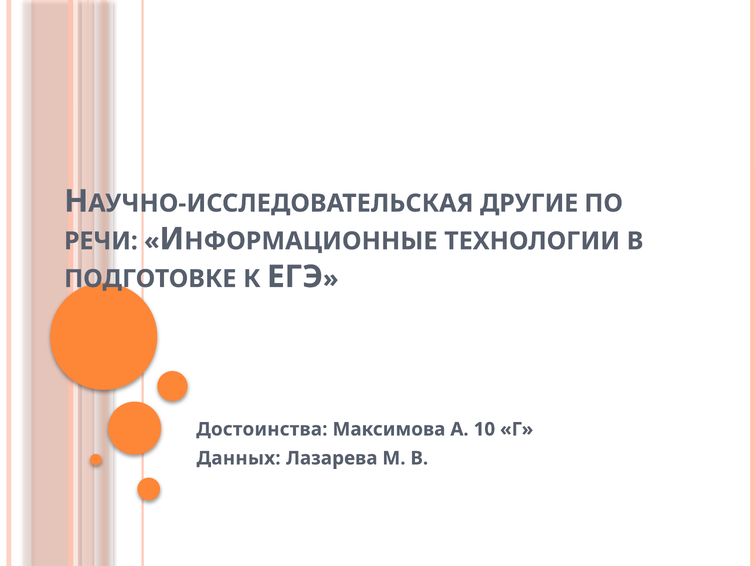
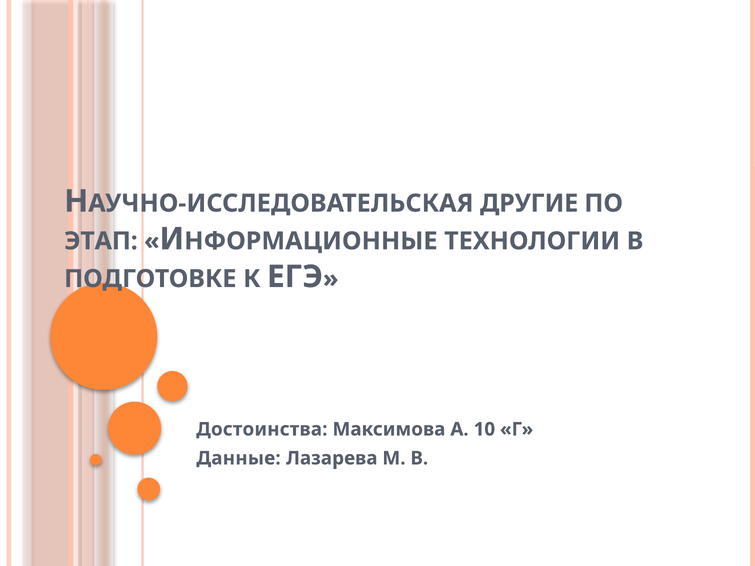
РЕЧИ: РЕЧИ -> ЭТАП (101, 241)
Данных: Данных -> Данные (239, 458)
